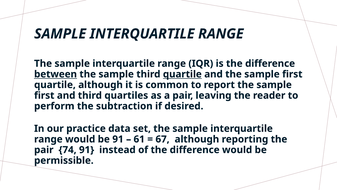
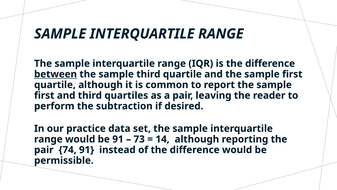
quartile underline: present -> none (182, 74)
61: 61 -> 73 (139, 139)
67: 67 -> 14 (162, 139)
